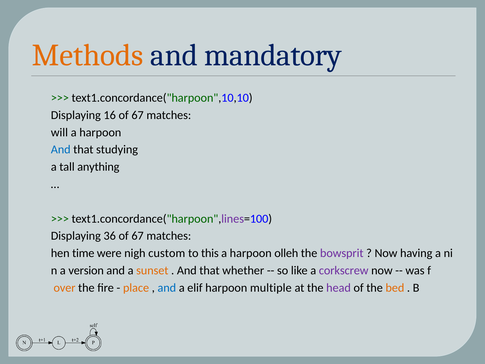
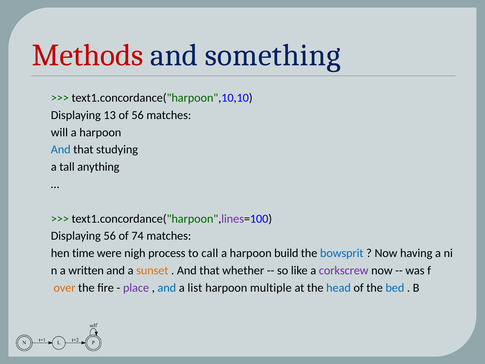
Methods colour: orange -> red (88, 55)
mandatory: mandatory -> something (273, 55)
16: 16 -> 13 (110, 115)
67: 67 -> 56 (138, 115)
Displaying 36: 36 -> 56 (110, 236)
67: 67 -> 74 (138, 236)
custom: custom -> process (167, 253)
this: this -> call (210, 253)
olleh: olleh -> build (286, 253)
bowsprit colour: purple -> blue (342, 253)
version: version -> written (86, 270)
place colour: orange -> purple (136, 287)
elif: elif -> list (195, 287)
head colour: purple -> blue (339, 287)
bed colour: orange -> blue (395, 287)
